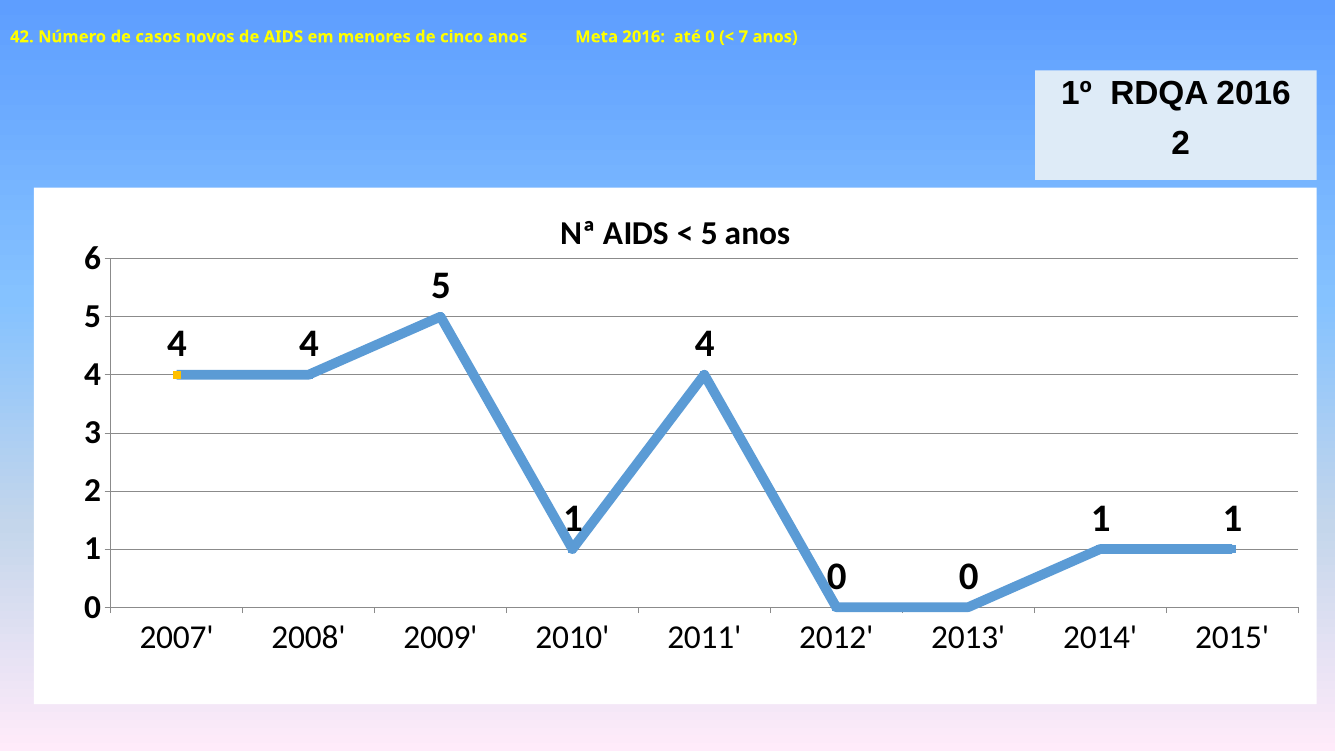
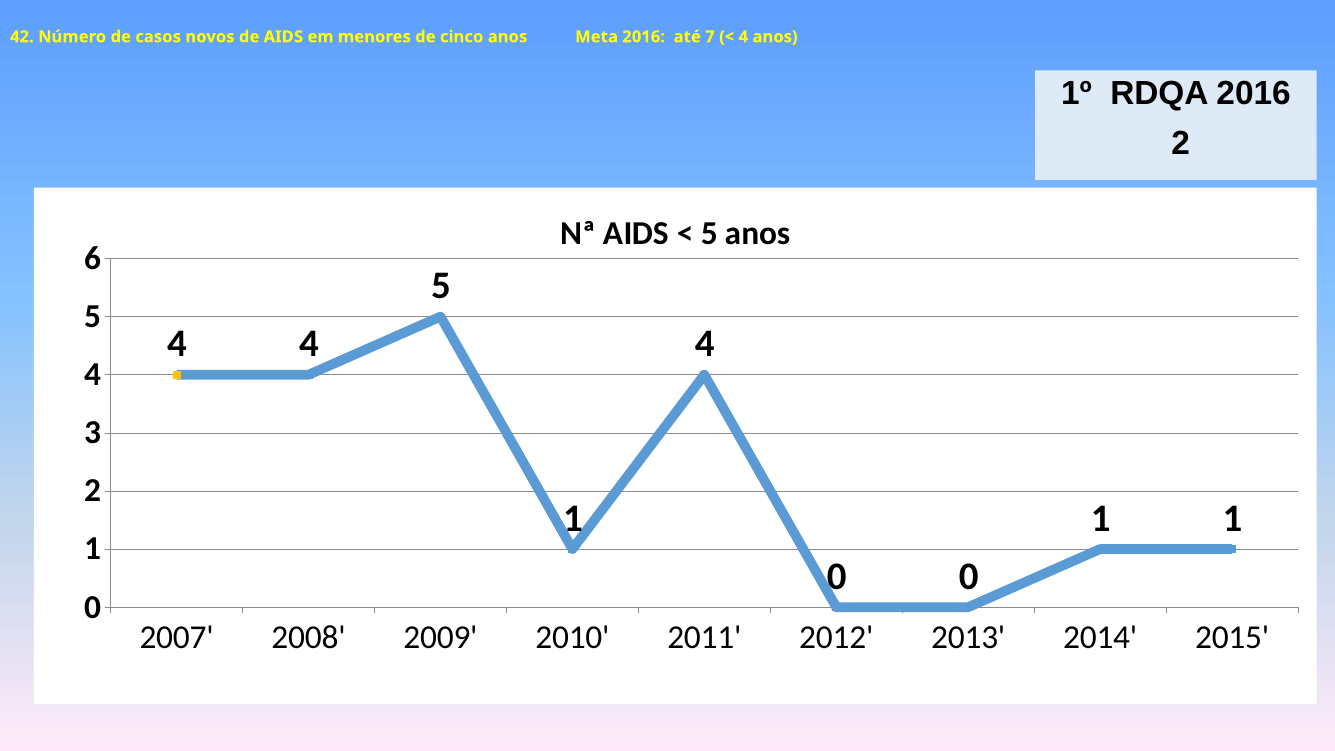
até 0: 0 -> 7 (710, 37)
7: 7 -> 4 (743, 37)
